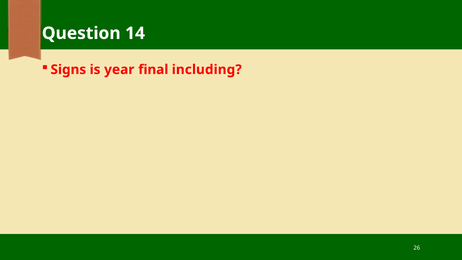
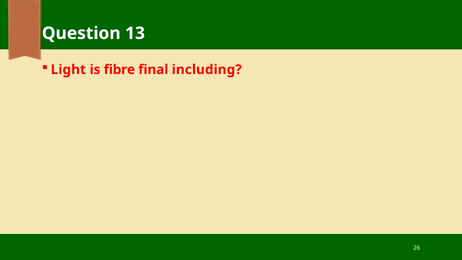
14: 14 -> 13 (135, 33)
Signs: Signs -> Light (68, 70)
year: year -> fibre (119, 70)
